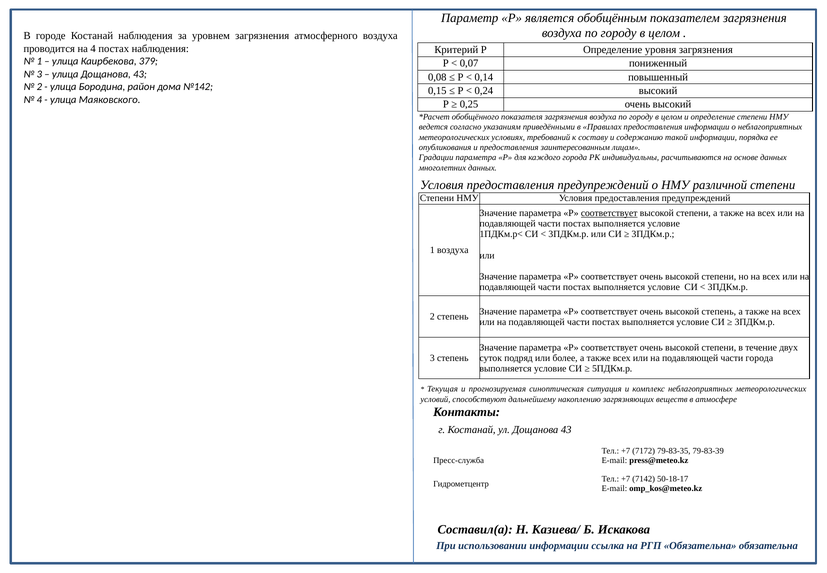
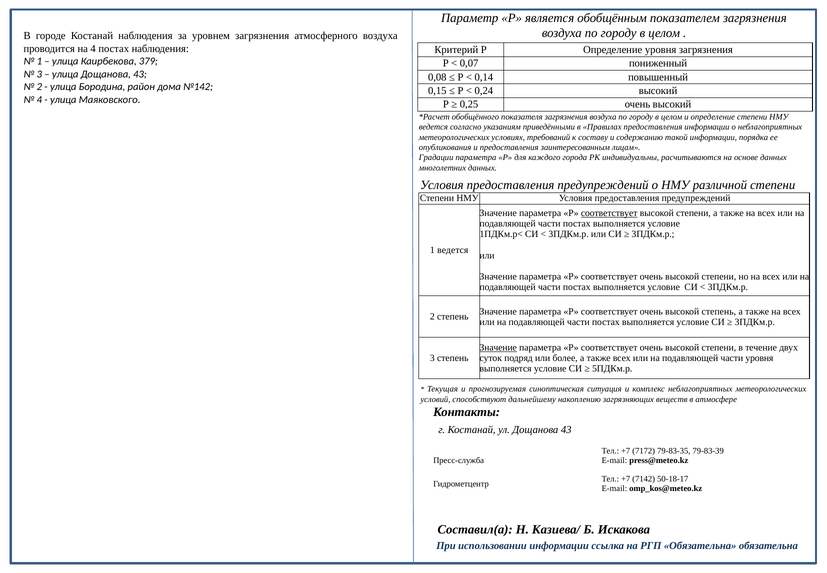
1 воздуха: воздуха -> ведется (453, 250)
Значение underline: none -> present (498, 347)
части города: города -> уровня (759, 358)
